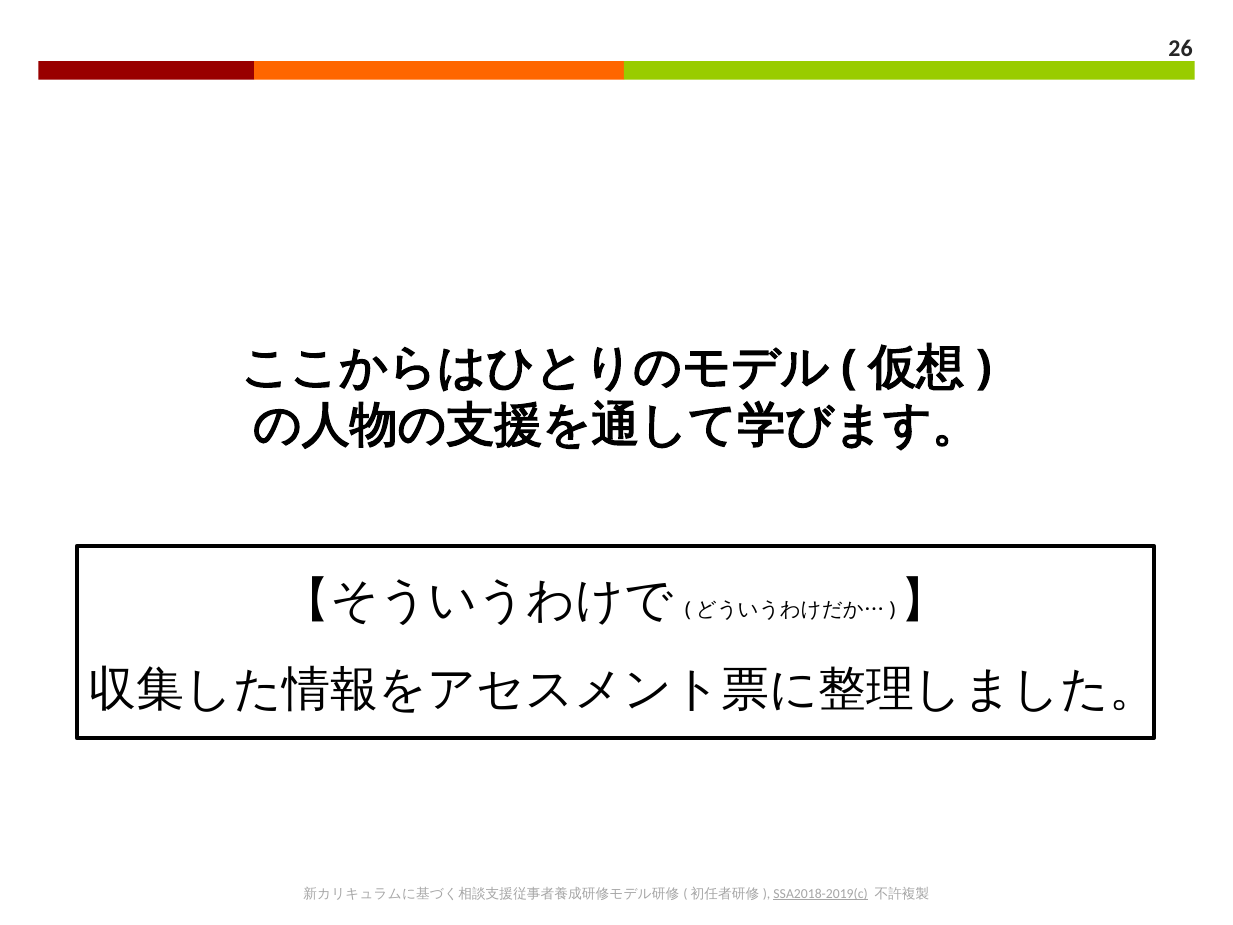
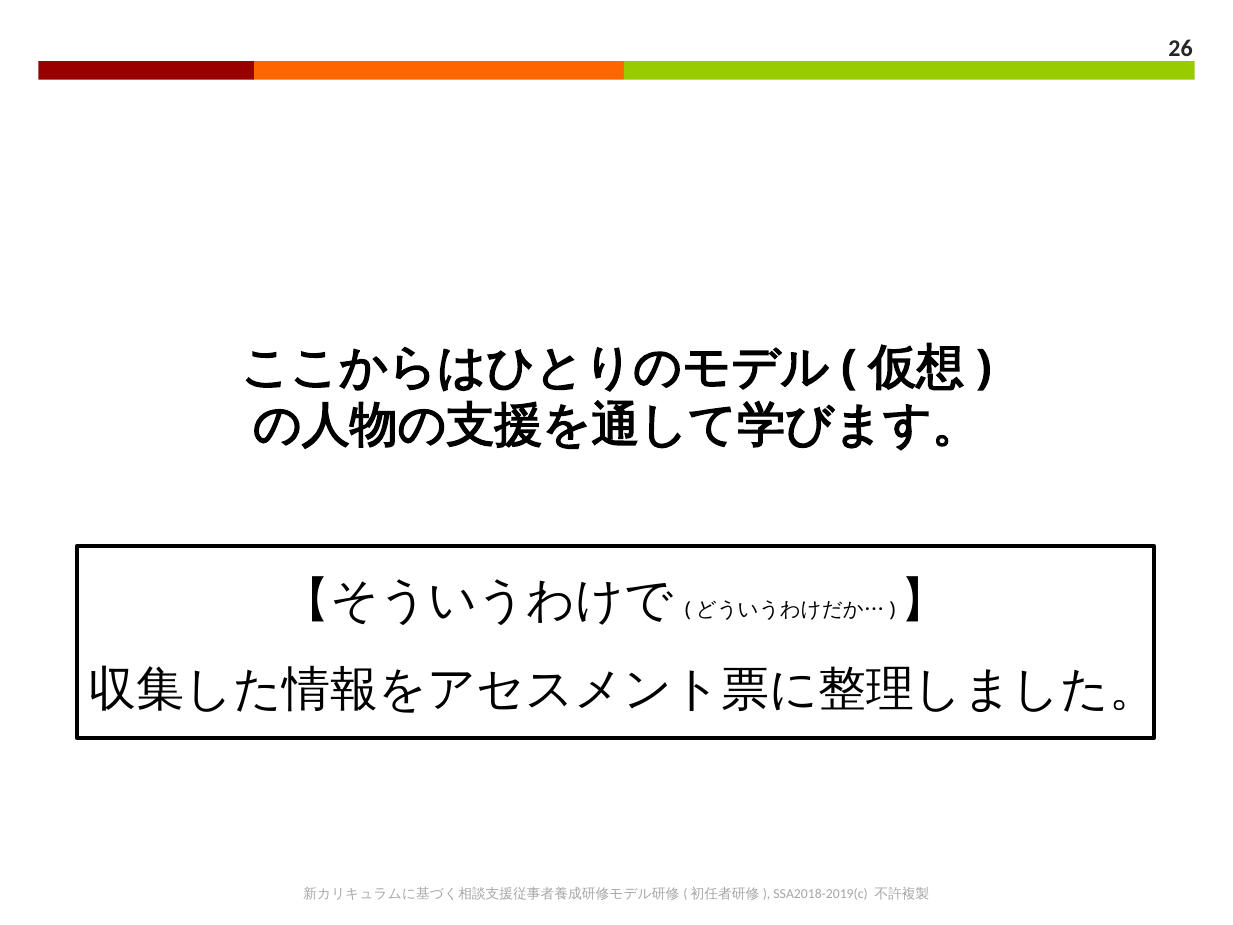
SSA2018-2019(c underline: present -> none (821, 894)
